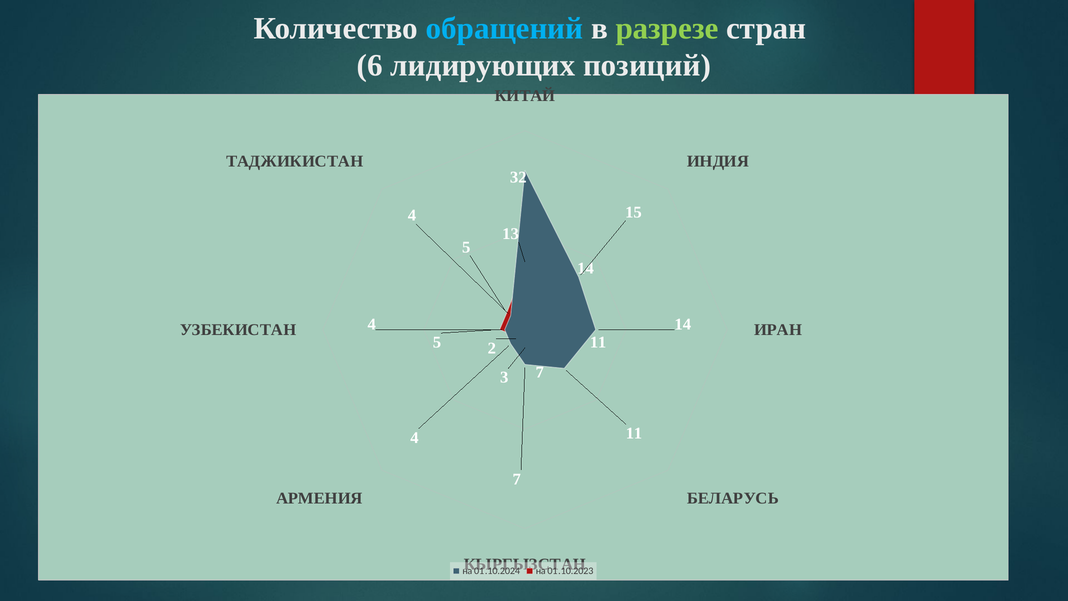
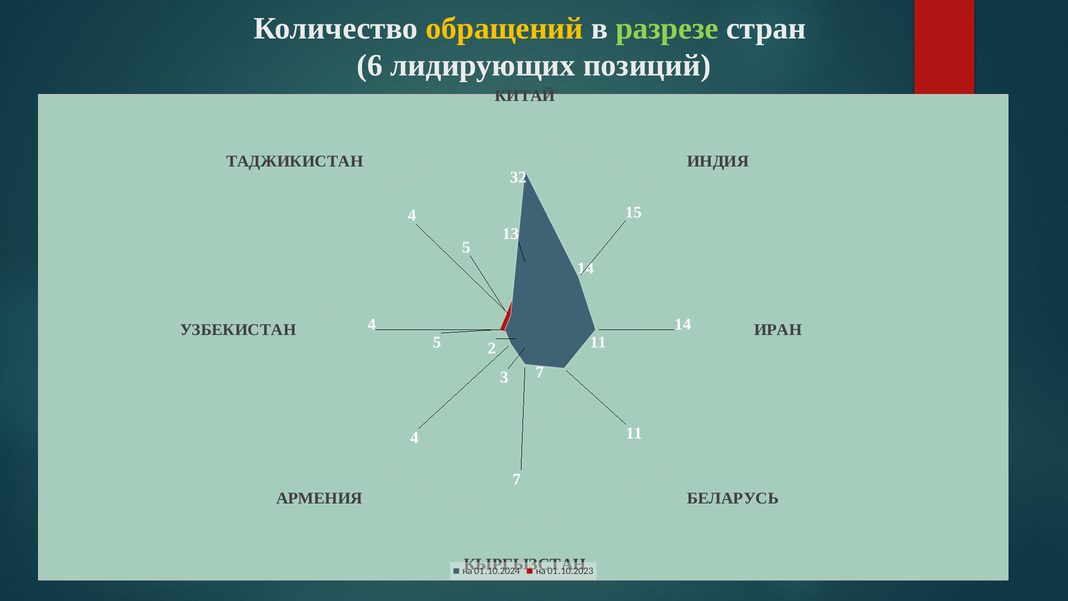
обращений colour: light blue -> yellow (504, 28)
